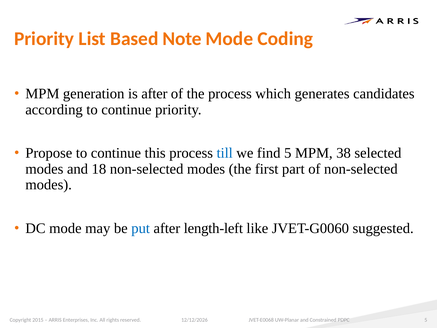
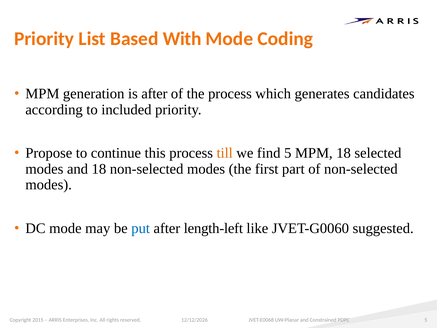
Note: Note -> With (182, 39)
according to continue: continue -> included (126, 109)
till colour: blue -> orange (225, 153)
MPM 38: 38 -> 18 (344, 153)
